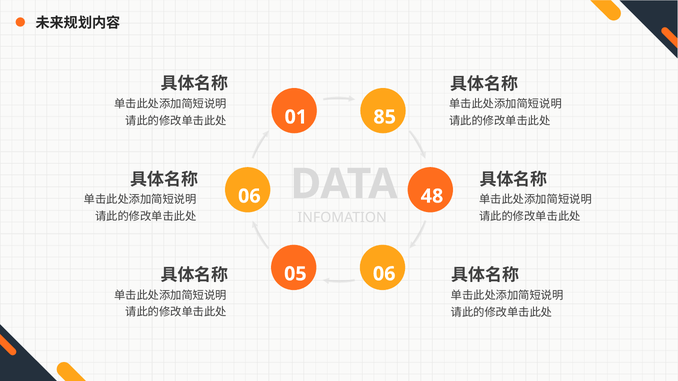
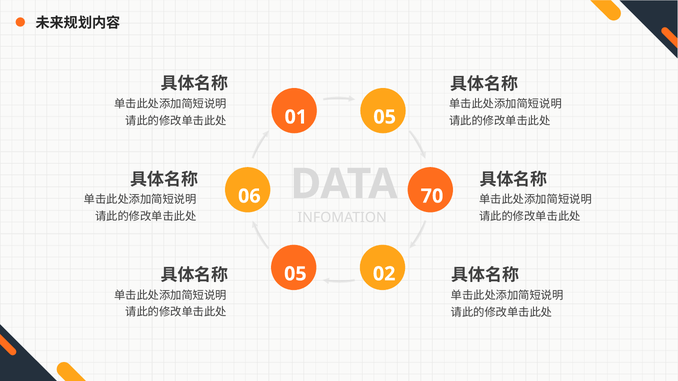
01 85: 85 -> 05 (385, 117)
48: 48 -> 70 (432, 196)
05 06: 06 -> 02 (384, 274)
